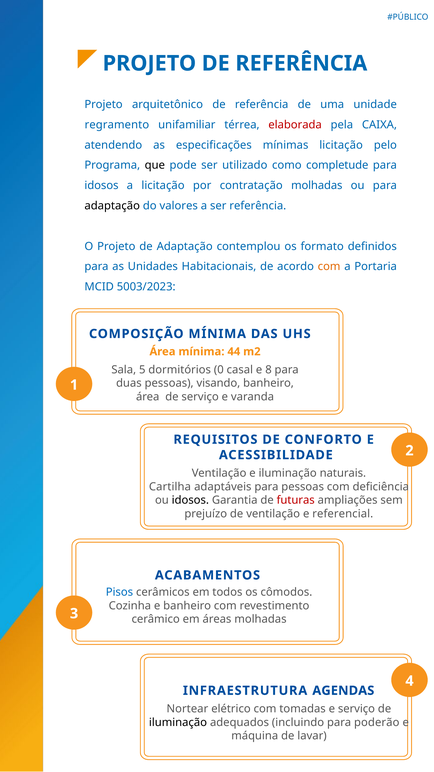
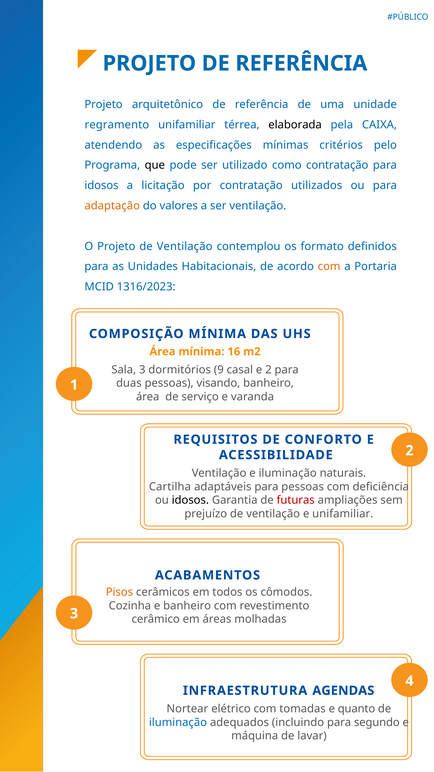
elaborada colour: red -> black (295, 125)
mínimas licitação: licitação -> critérios (341, 145)
como completude: completude -> contratação (337, 165)
contratação molhadas: molhadas -> utilizados (317, 185)
adaptação colour: black -> orange (112, 206)
ser referência: referência -> ventilação (258, 206)
Projeto de Adaptação: Adaptação -> Ventilação (185, 246)
5003/2023: 5003/2023 -> 1316/2023 (146, 287)
44: 44 -> 16 (234, 351)
Sala 5: 5 -> 3 (142, 370)
0: 0 -> 9 (219, 370)
e 8: 8 -> 2 (268, 370)
e referencial: referencial -> unifamiliar (343, 513)
Pisos colour: blue -> orange (119, 592)
e serviço: serviço -> quanto (356, 708)
iluminação colour: black -> blue (178, 722)
poderão: poderão -> segundo (377, 722)
